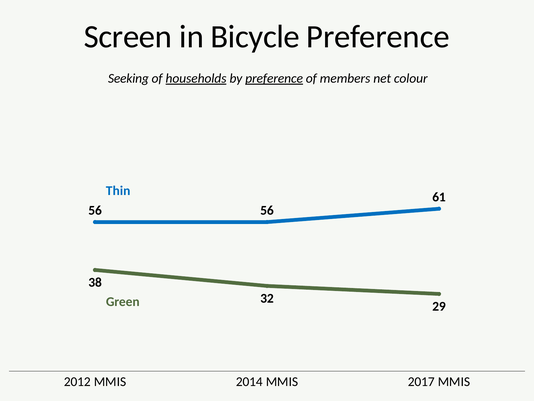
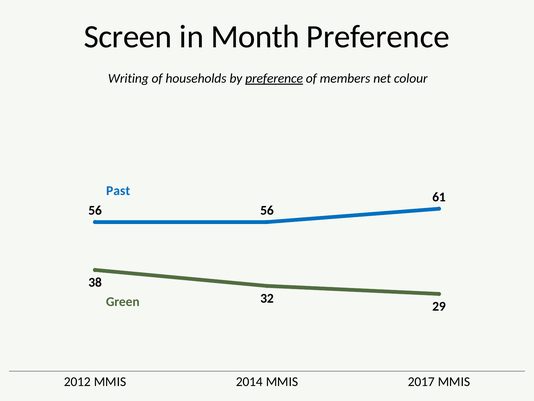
Bicycle: Bicycle -> Month (255, 37)
Seeking: Seeking -> Writing (128, 78)
households underline: present -> none (196, 78)
Thin: Thin -> Past (118, 191)
